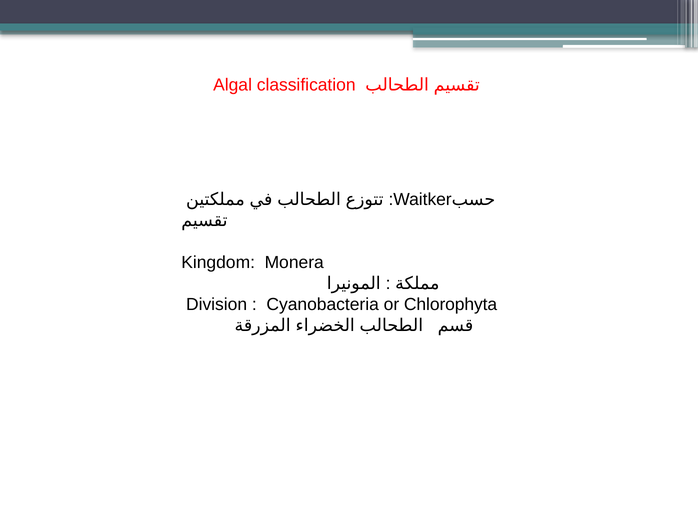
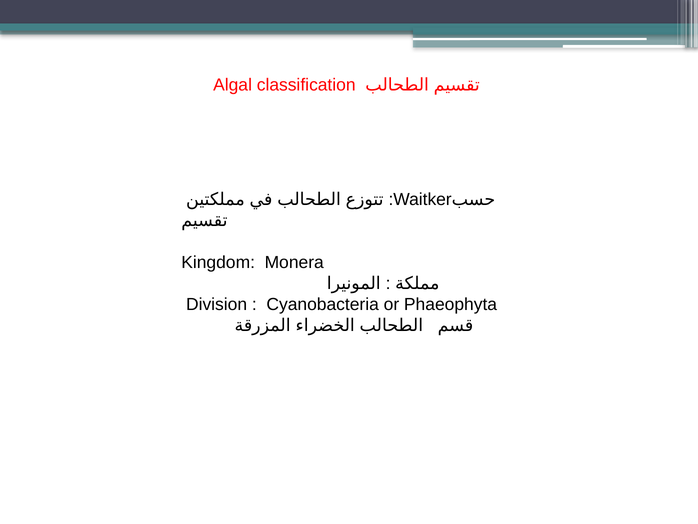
Chlorophyta: Chlorophyta -> Phaeophyta (451, 304)
